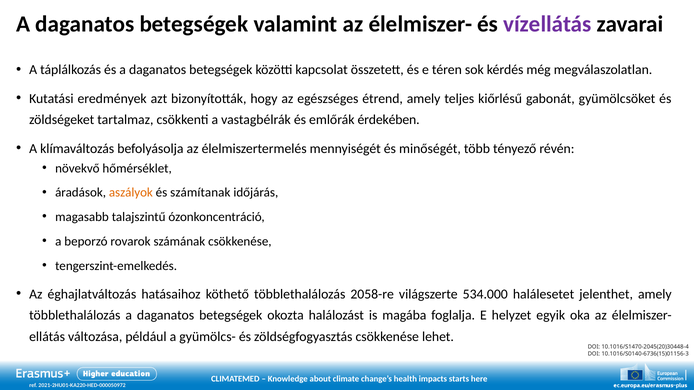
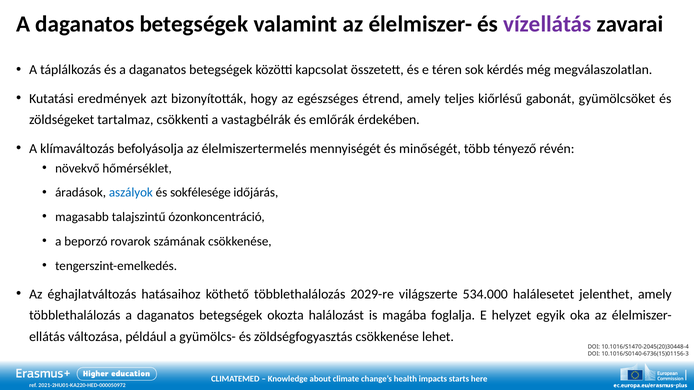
aszályok colour: orange -> blue (131, 193)
számítanak: számítanak -> sokfélesége (200, 193)
2058-re: 2058-re -> 2029-re (372, 294)
